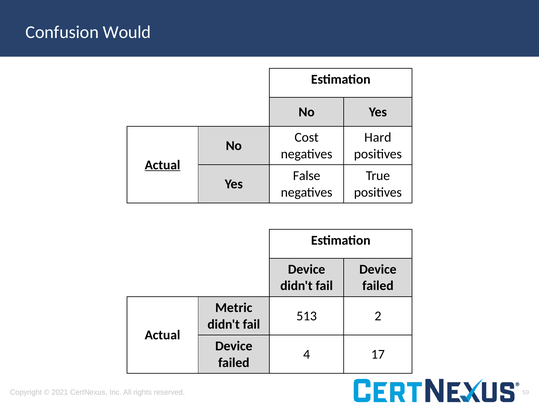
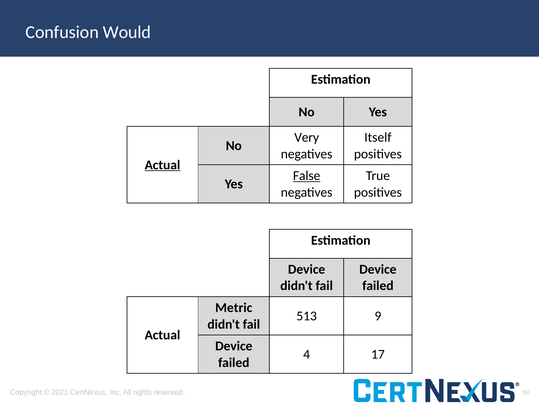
Cost: Cost -> Very (307, 137)
Hard: Hard -> Itself (378, 137)
False underline: none -> present (307, 176)
2: 2 -> 9 (378, 315)
